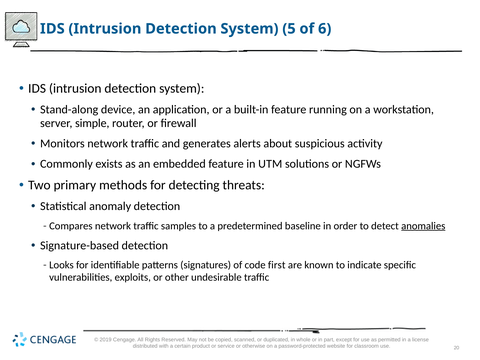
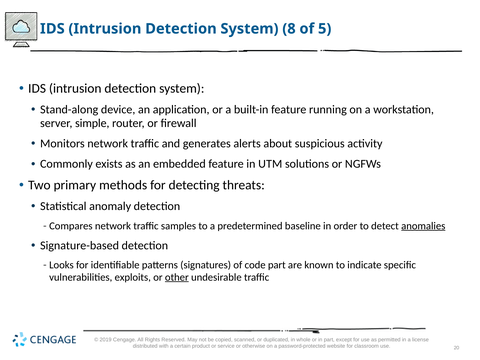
5: 5 -> 8 (289, 29)
6: 6 -> 5 (325, 29)
code first: first -> part (277, 265)
other underline: none -> present (177, 277)
